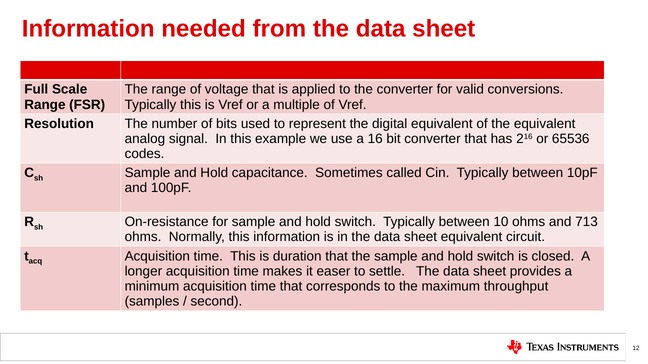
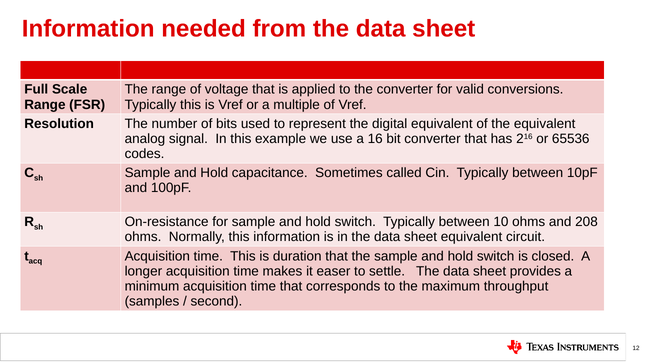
713: 713 -> 208 (586, 222)
